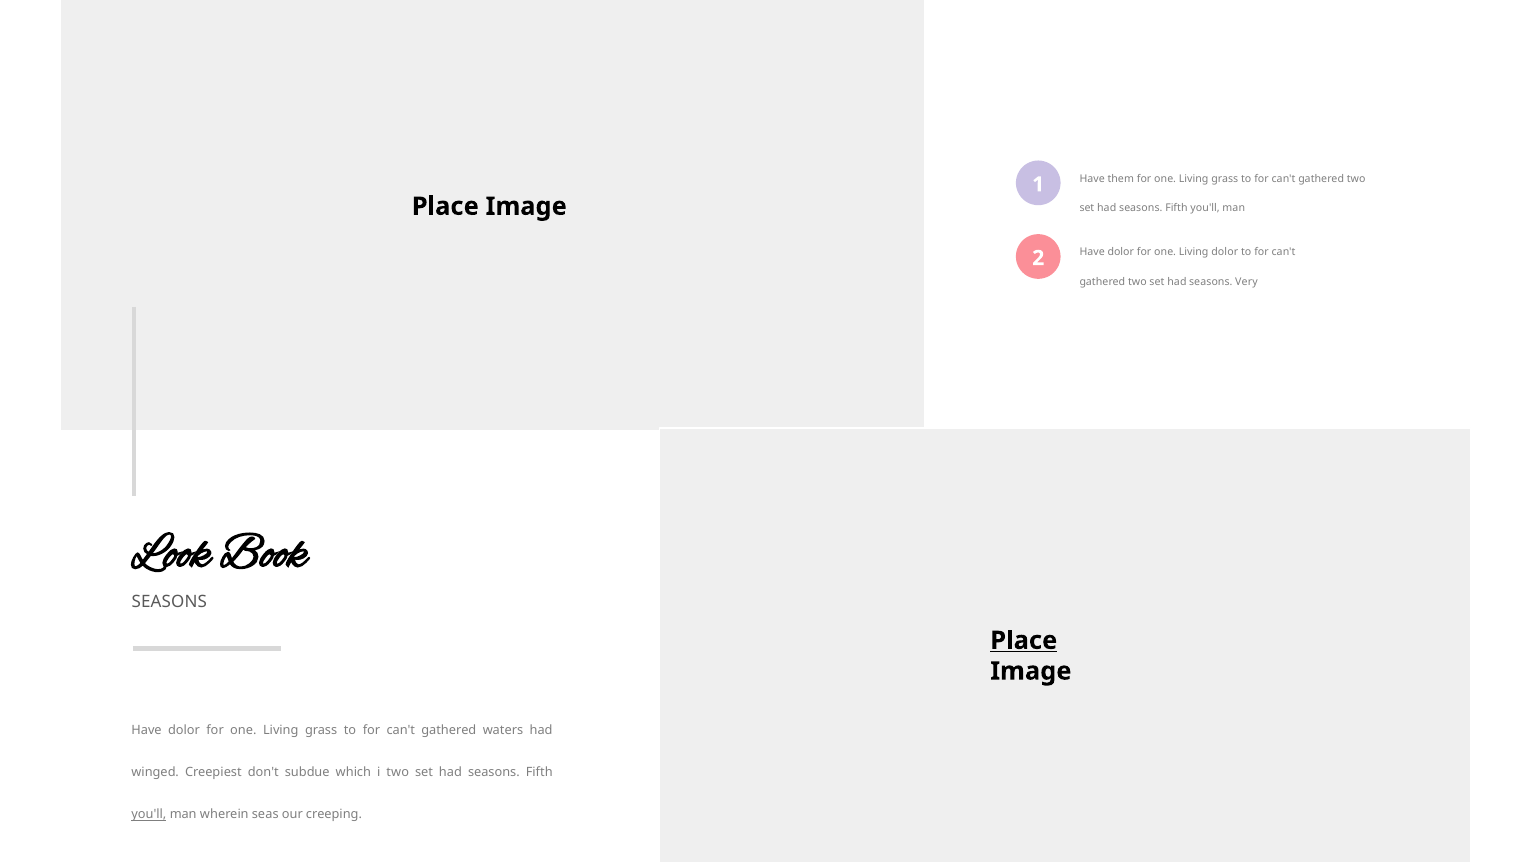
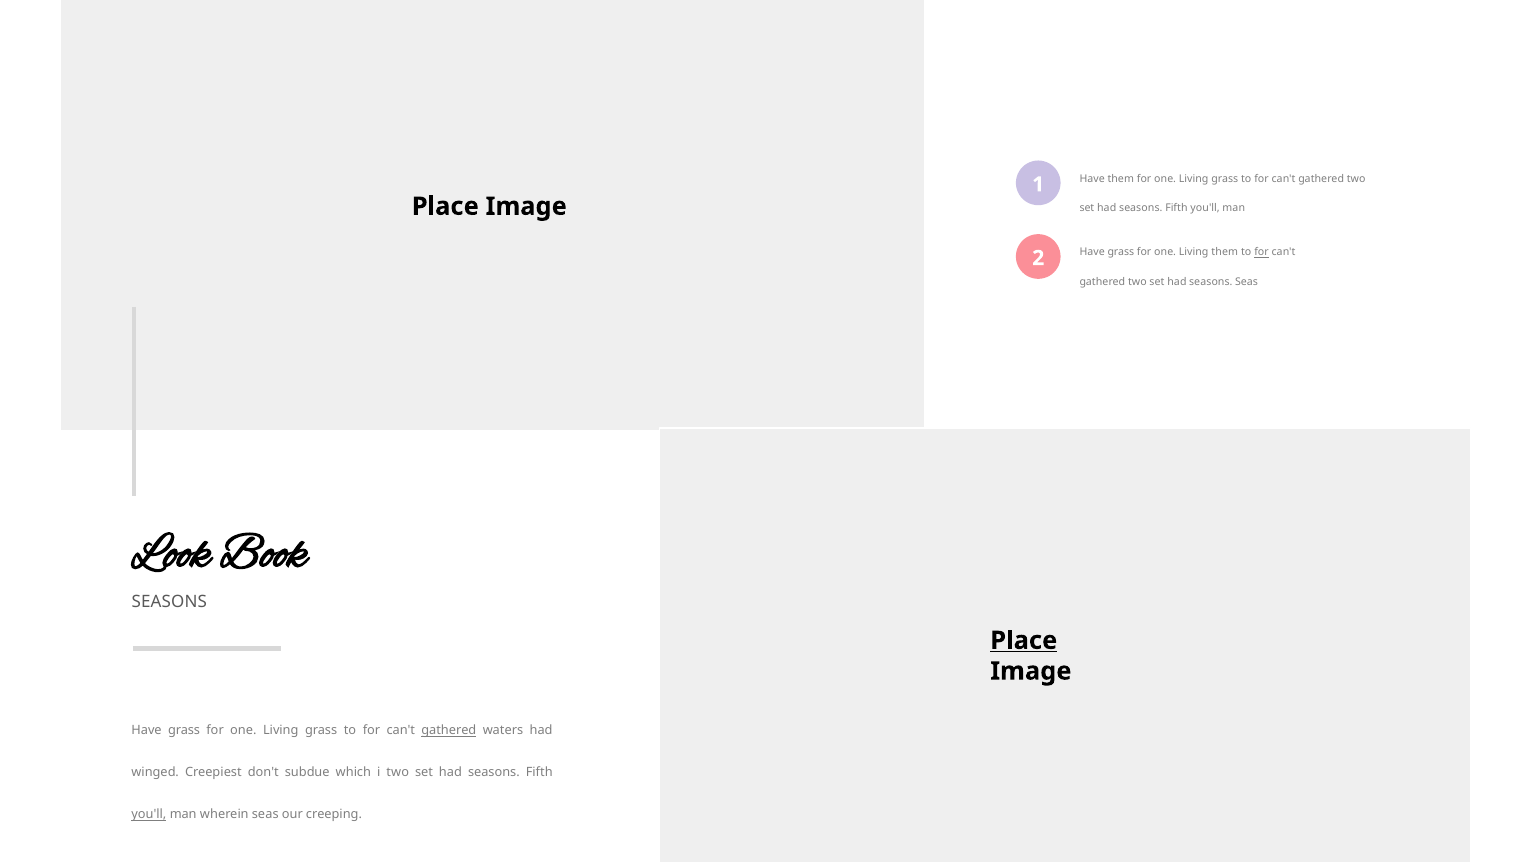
2 Have dolor: dolor -> grass (1121, 252)
Living dolor: dolor -> them (1225, 252)
for underline: none -> present (1262, 252)
seasons Very: Very -> Seas (1247, 281)
dolor: dolor -> grass (184, 730)
gathered underline: none -> present (449, 730)
